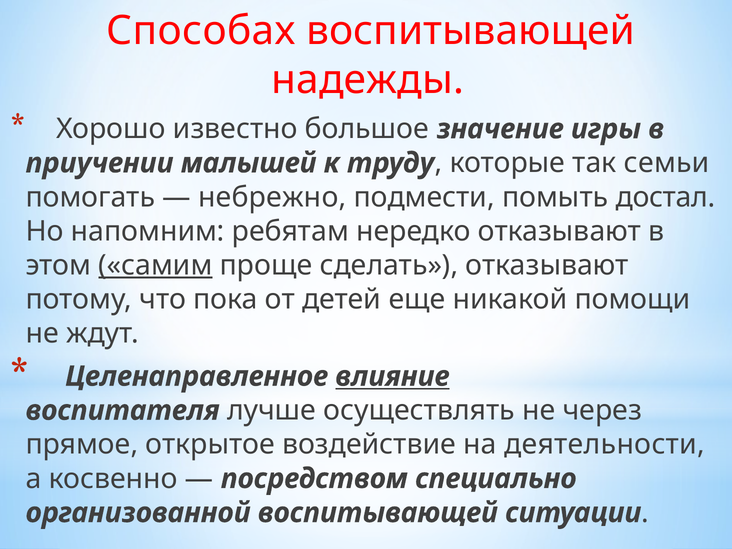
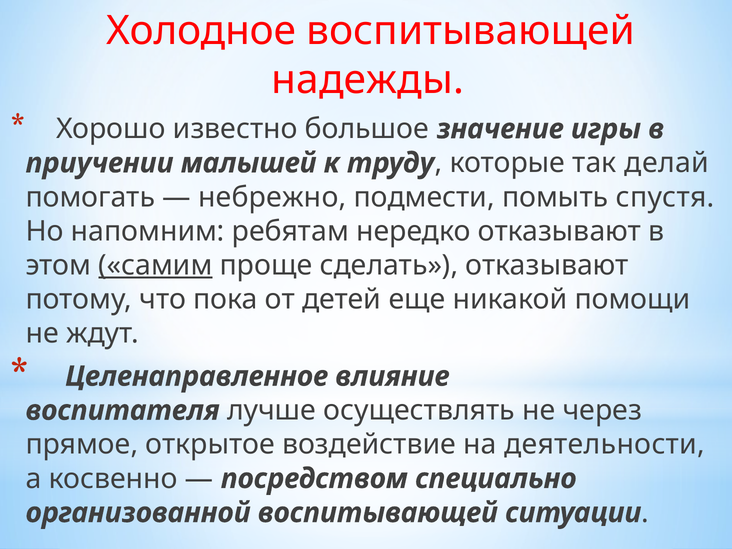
Способах: Способах -> Холодное (201, 31)
семьи: семьи -> делай (667, 163)
достал: достал -> спустя (665, 197)
влияние underline: present -> none (392, 376)
